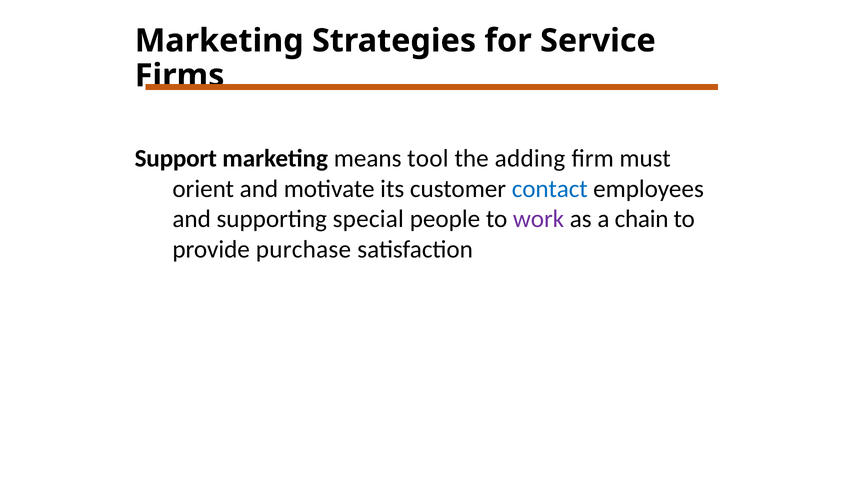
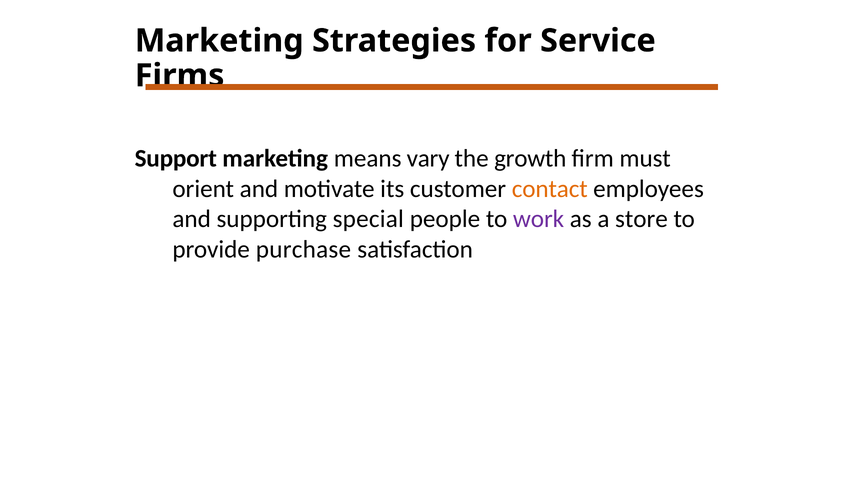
tool: tool -> vary (428, 159)
adding: adding -> growth (530, 159)
contact colour: blue -> orange (550, 189)
chain: chain -> store (641, 219)
